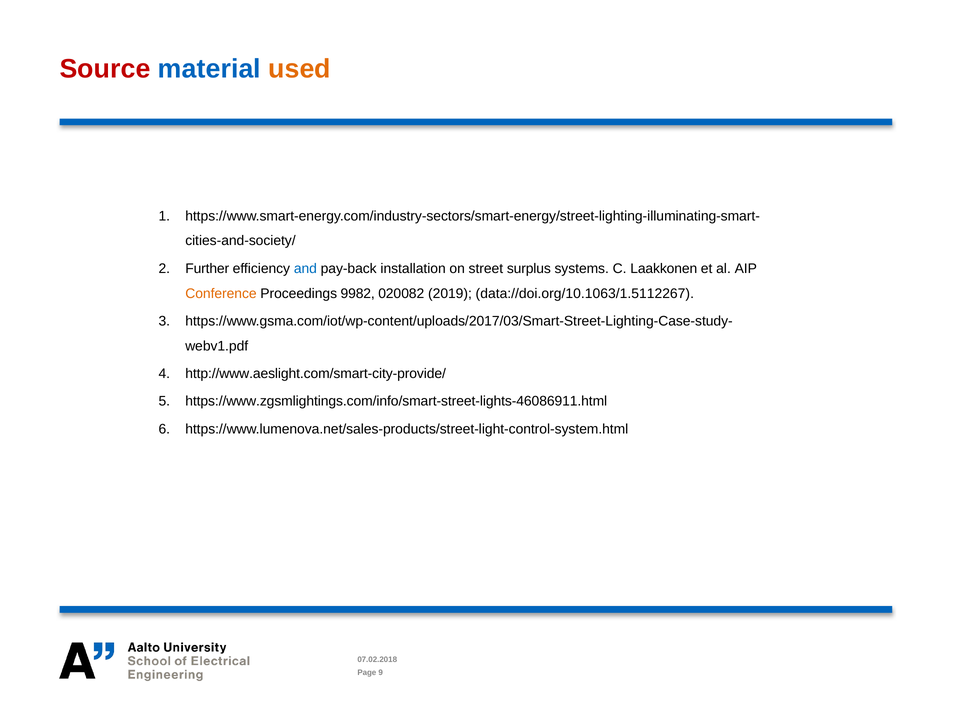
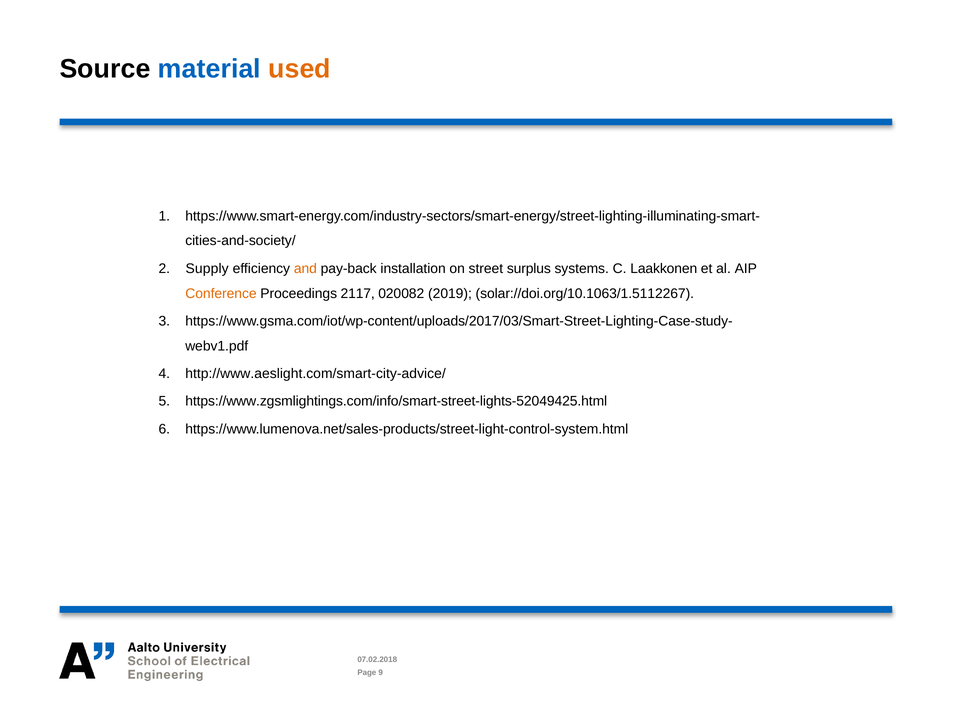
Source colour: red -> black (105, 69)
Further: Further -> Supply (207, 268)
and colour: blue -> orange (305, 268)
9982: 9982 -> 2117 (358, 293)
data://doi.org/10.1063/1.5112267: data://doi.org/10.1063/1.5112267 -> solar://doi.org/10.1063/1.5112267 (585, 293)
http://www.aeslight.com/smart-city-provide/: http://www.aeslight.com/smart-city-provide/ -> http://www.aeslight.com/smart-city-advice/ (316, 374)
https://www.zgsmlightings.com/info/smart-street-lights-46086911.html: https://www.zgsmlightings.com/info/smart-street-lights-46086911.html -> https://www.zgsmlightings.com/info/smart-street-lights-52049425.html (396, 401)
